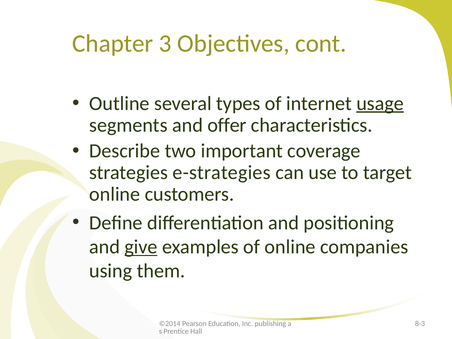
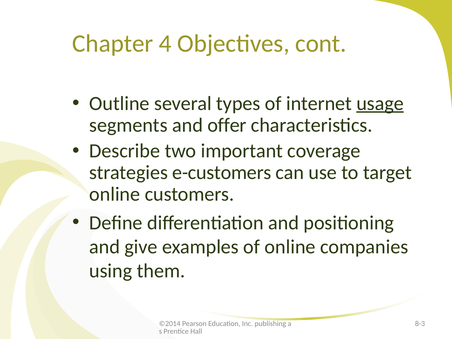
3: 3 -> 4 (165, 44)
e-strategies: e-strategies -> e-customers (222, 173)
give underline: present -> none (141, 247)
